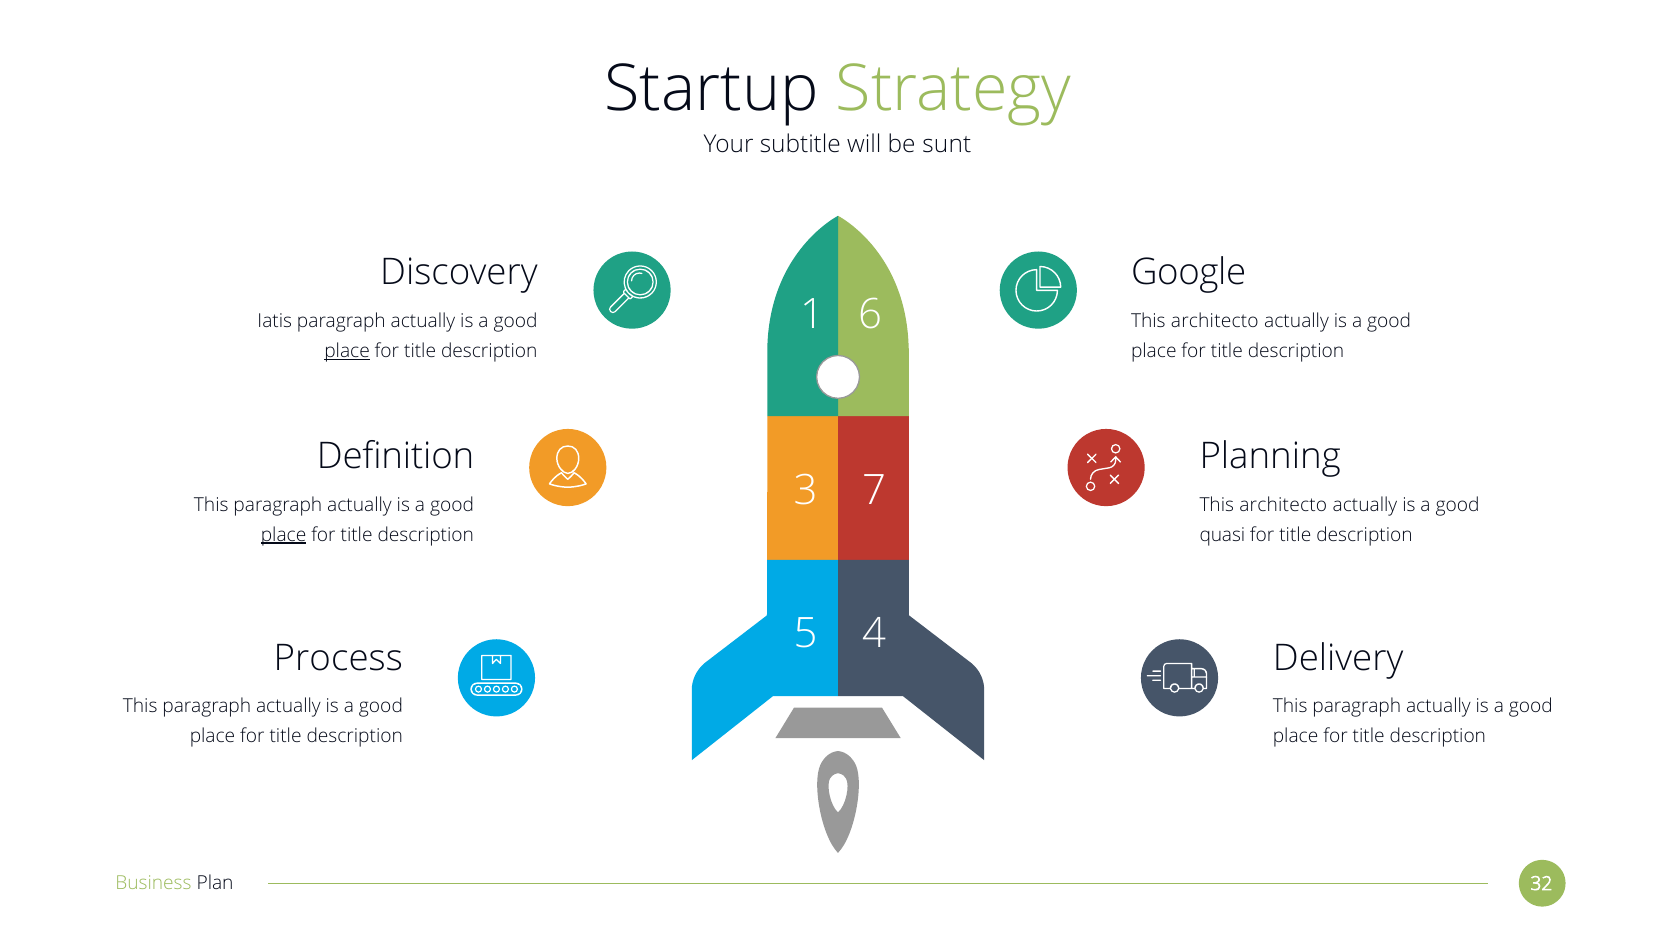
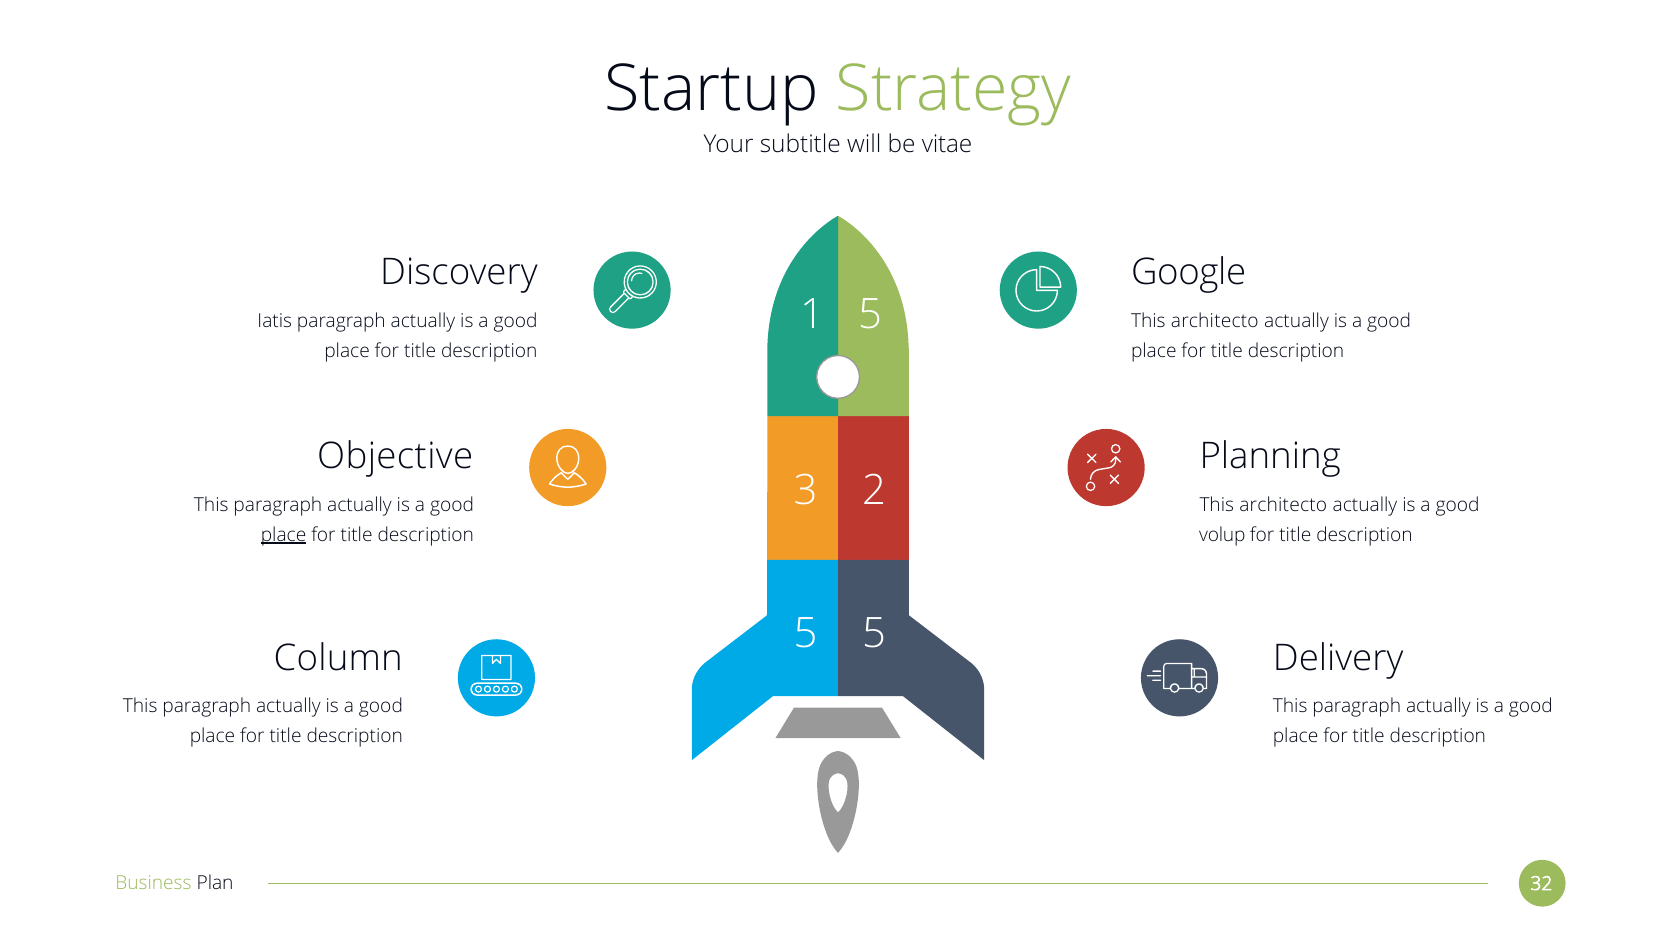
sunt: sunt -> vitae (947, 144)
1 6: 6 -> 5 (870, 314)
place underline: present -> none (347, 351)
Definition: Definition -> Objective (395, 456)
7: 7 -> 2 (874, 490)
quasi: quasi -> volup (1222, 535)
5 4: 4 -> 5 (874, 634)
Process: Process -> Column (338, 658)
